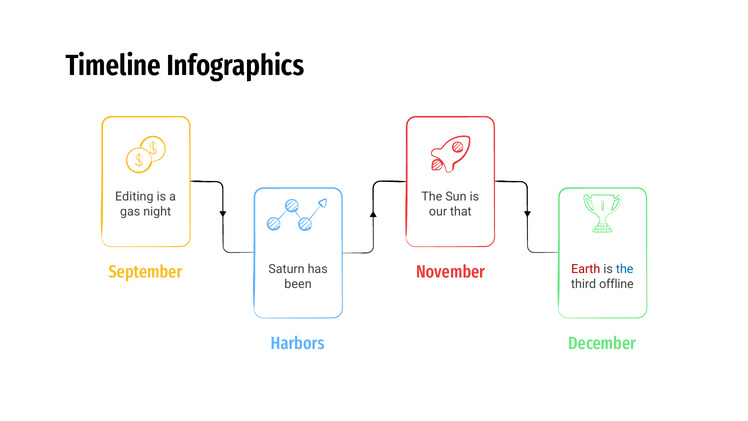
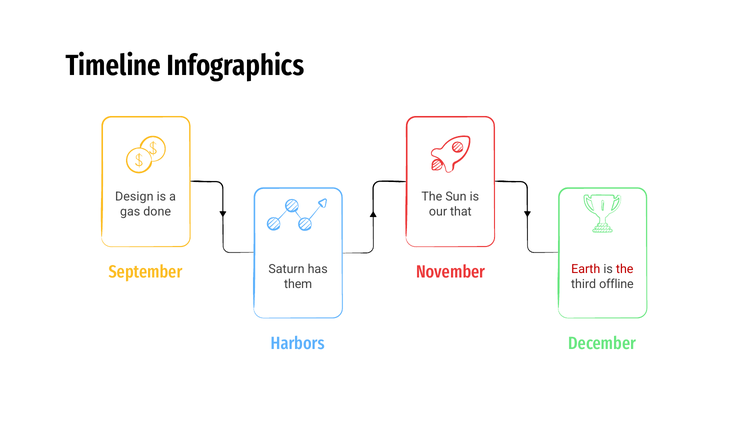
Editing: Editing -> Design (134, 196)
night: night -> done (157, 211)
the colour: blue -> red (625, 269)
been: been -> them (298, 284)
